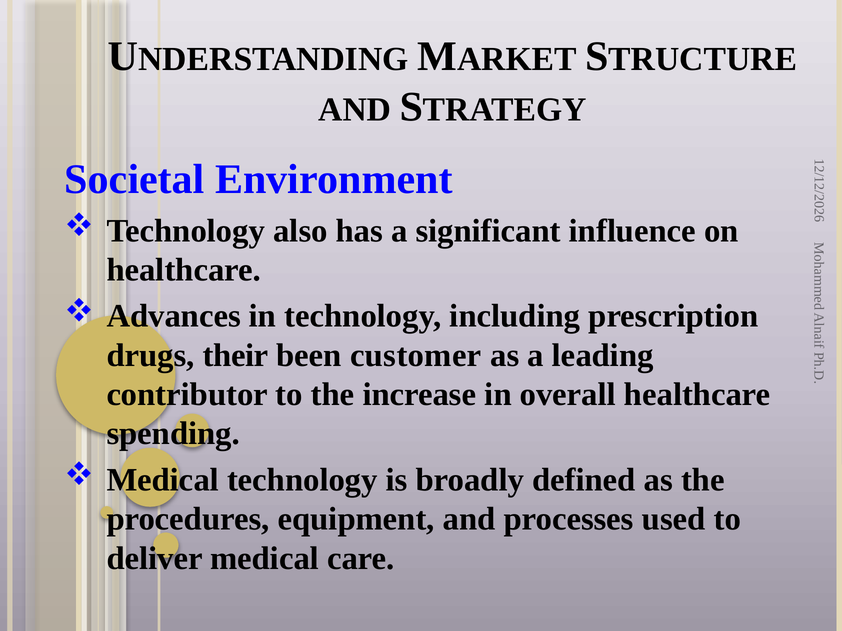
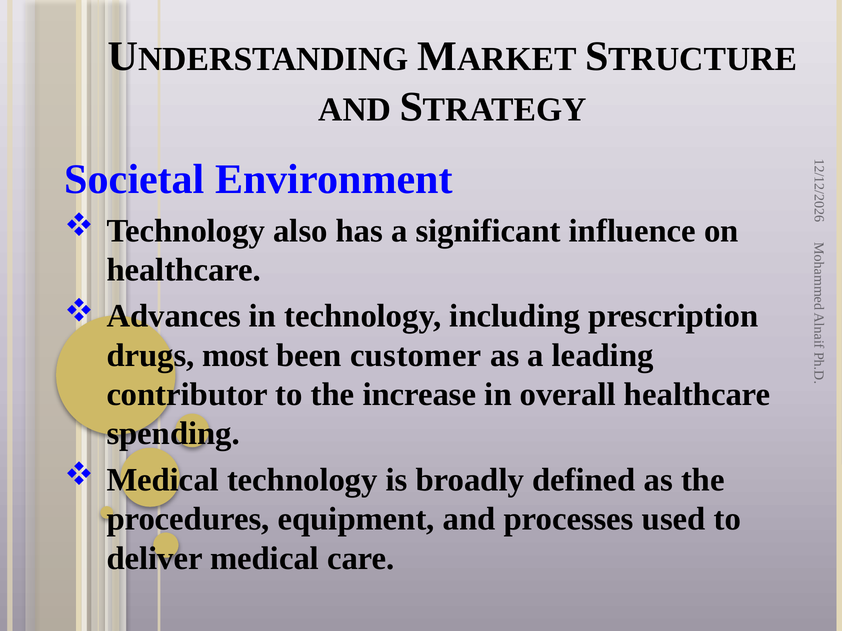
their: their -> most (236, 356)
